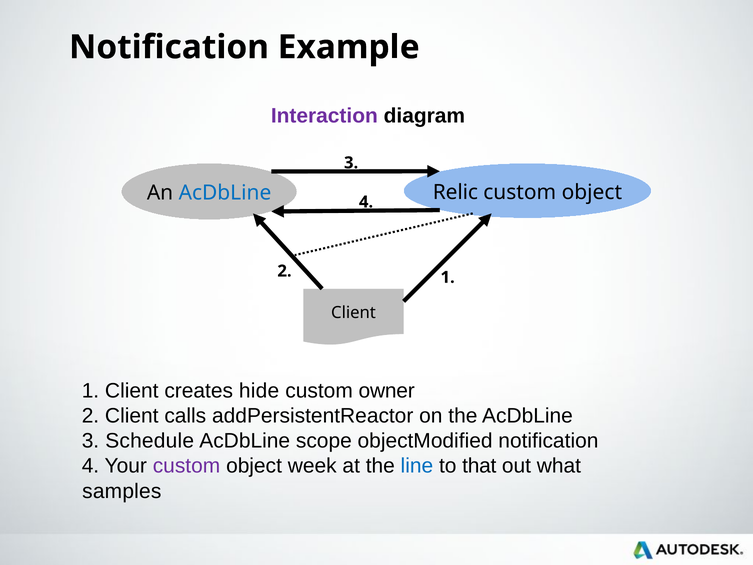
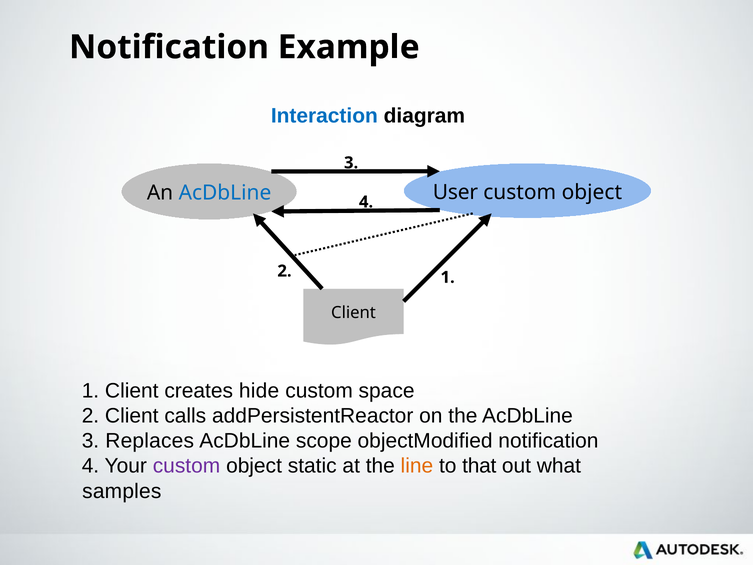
Interaction colour: purple -> blue (324, 116)
Relic: Relic -> User (455, 192)
owner: owner -> space (387, 390)
Schedule: Schedule -> Replaces (150, 441)
week: week -> static (312, 466)
line colour: blue -> orange (417, 466)
